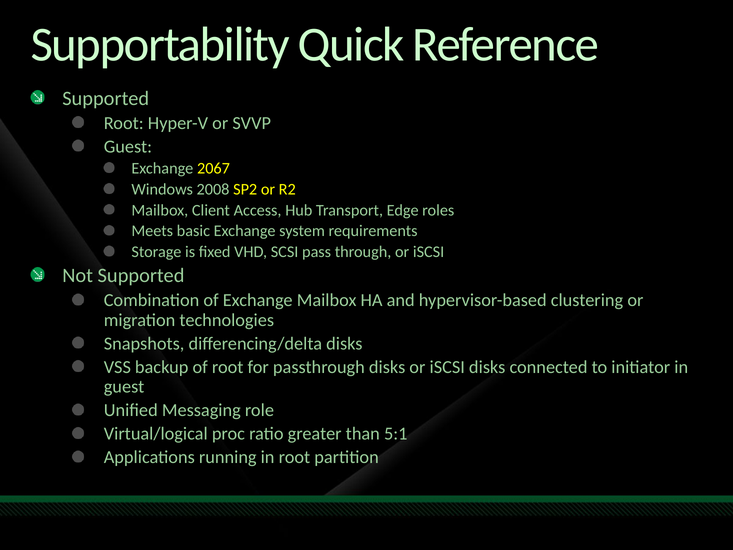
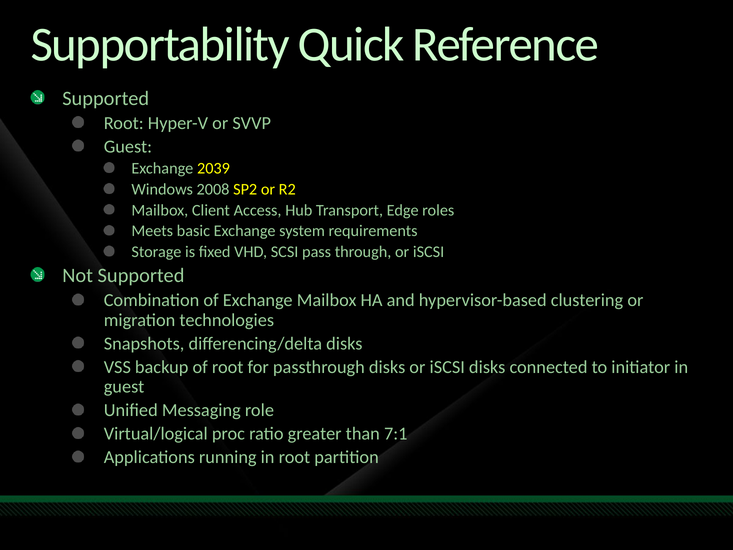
2067: 2067 -> 2039 (213, 168)
5:1: 5:1 -> 7:1 (396, 434)
